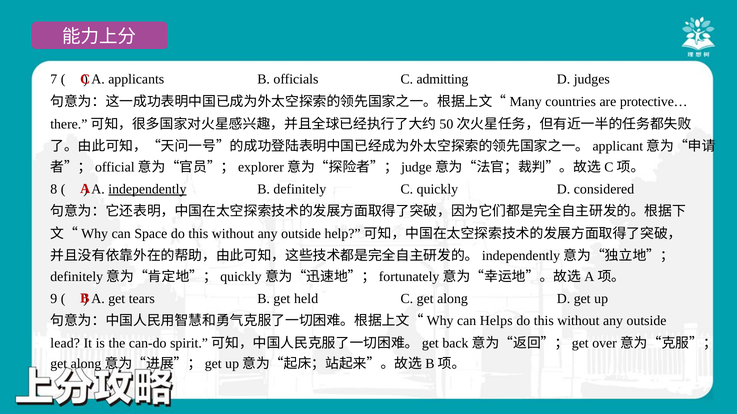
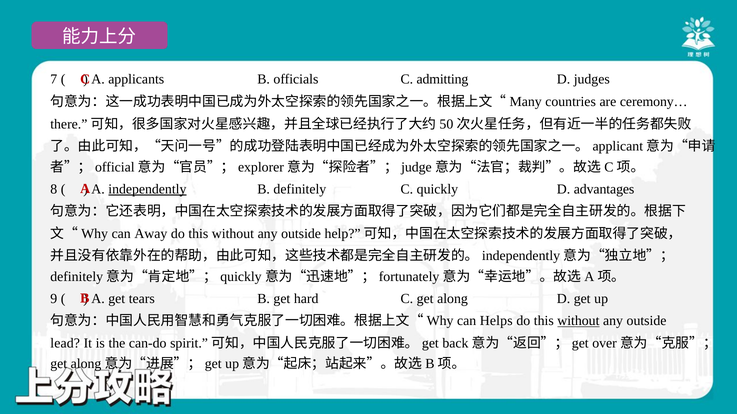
protective…: protective… -> ceremony… (654, 102)
considered: considered -> advantages (604, 189)
Space: Space -> Away (151, 234)
held: held -> hard (306, 299)
without underline: none -> present (578, 321)
